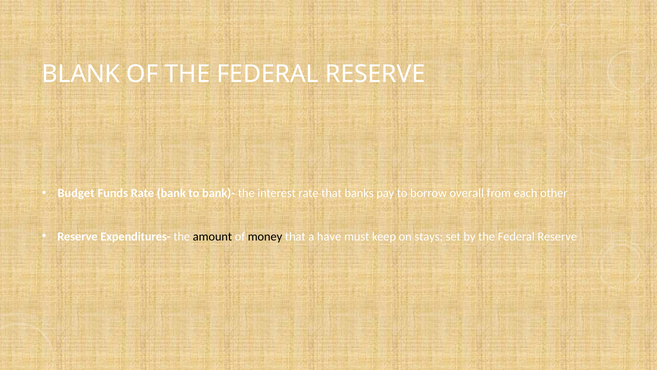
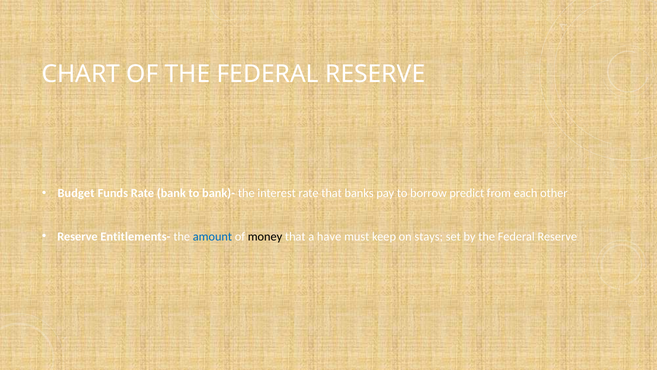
BLANK: BLANK -> CHART (81, 74)
overall: overall -> predict (467, 193)
Expenditures-: Expenditures- -> Entitlements- (135, 236)
amount colour: black -> blue (212, 236)
